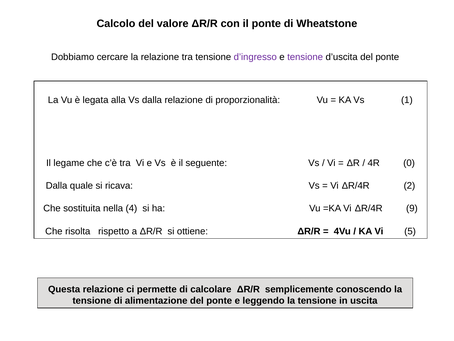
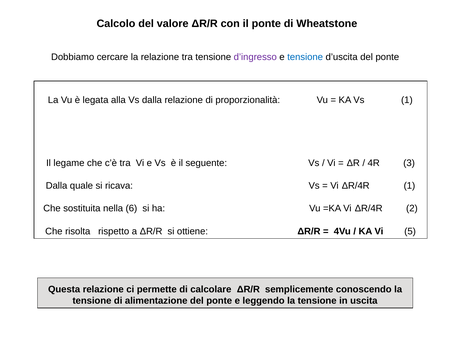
tensione colour: purple -> blue (305, 57)
0: 0 -> 3 (409, 163)
ΔR/4R 2: 2 -> 1 (409, 186)
4: 4 -> 6 (131, 208)
9: 9 -> 2 (412, 208)
